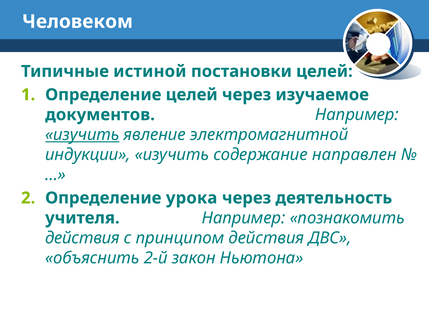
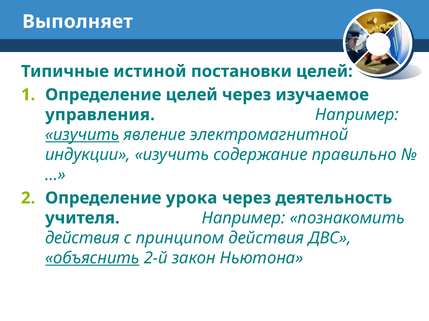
Человеком: Человеком -> Выполняет (78, 22)
документов: документов -> управления (100, 115)
направлен: направлен -> правильно (354, 155)
объяснить underline: none -> present (92, 259)
